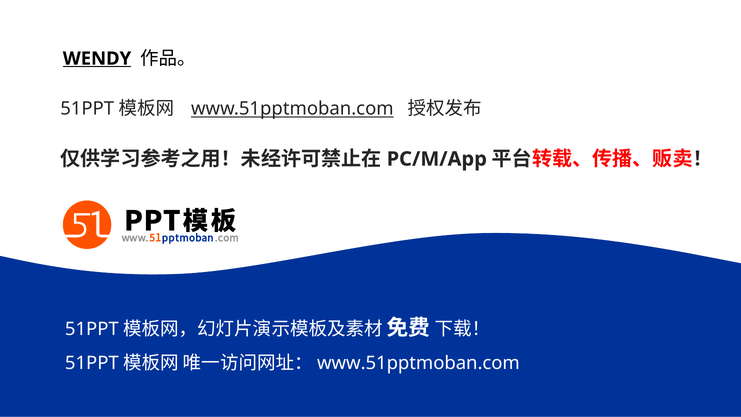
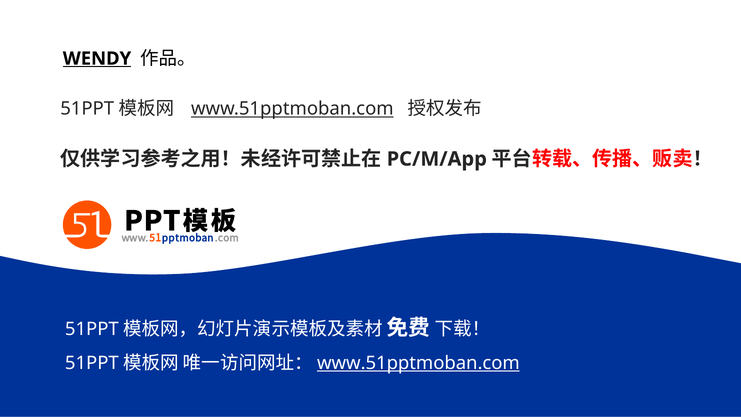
www.51pptmoban.com underline: none -> present (418, 363)
